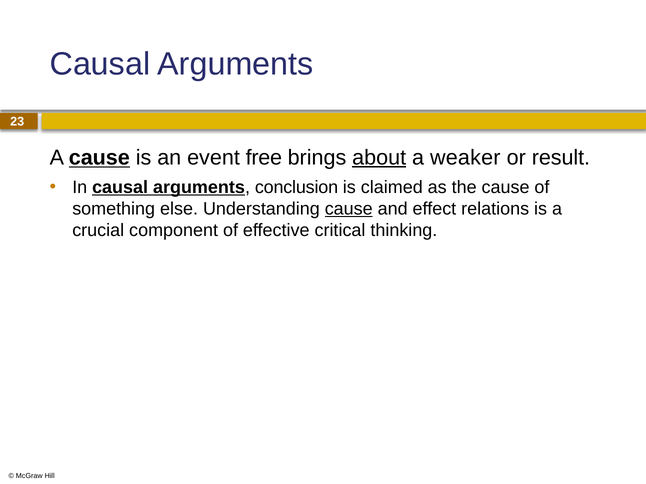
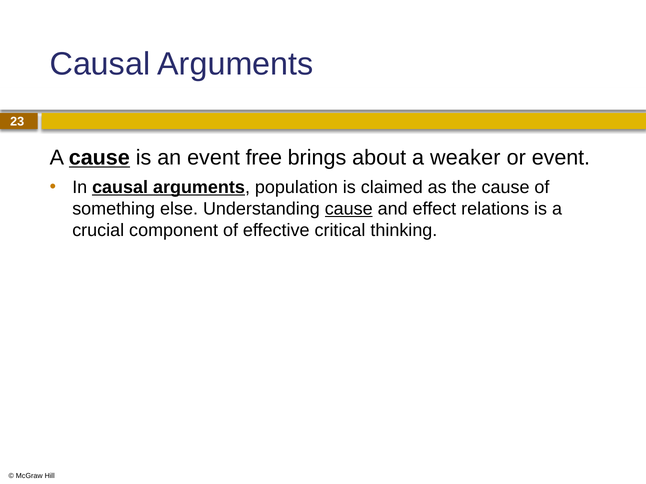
about underline: present -> none (379, 158)
or result: result -> event (561, 158)
conclusion: conclusion -> population (296, 187)
